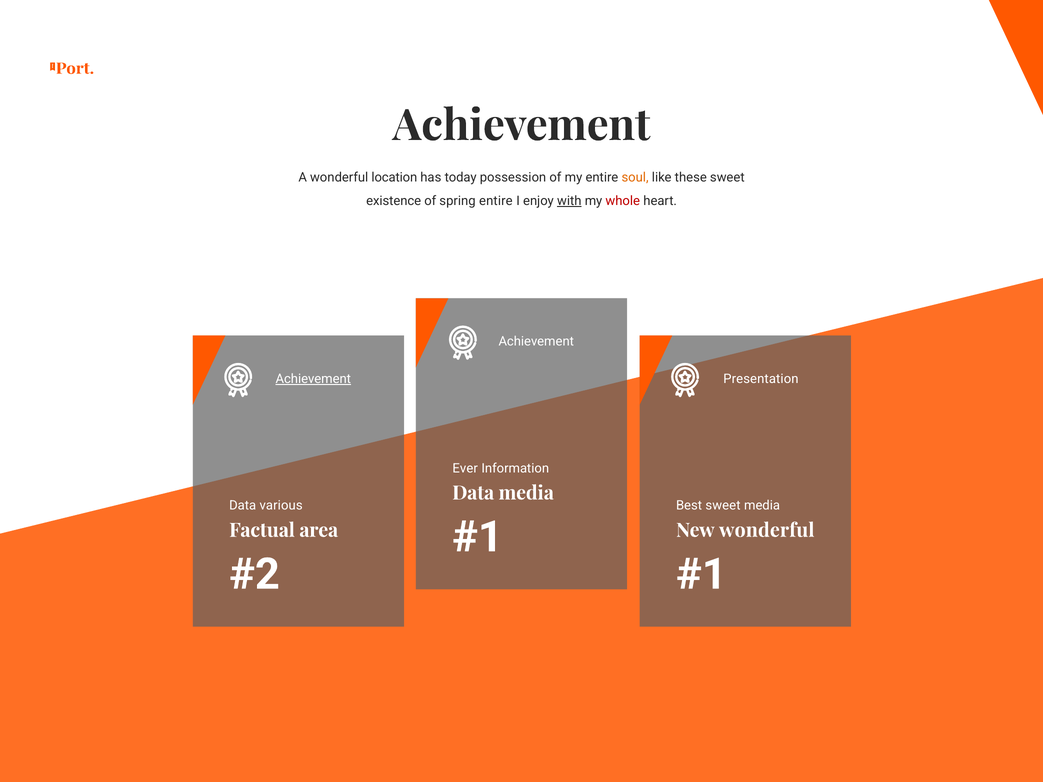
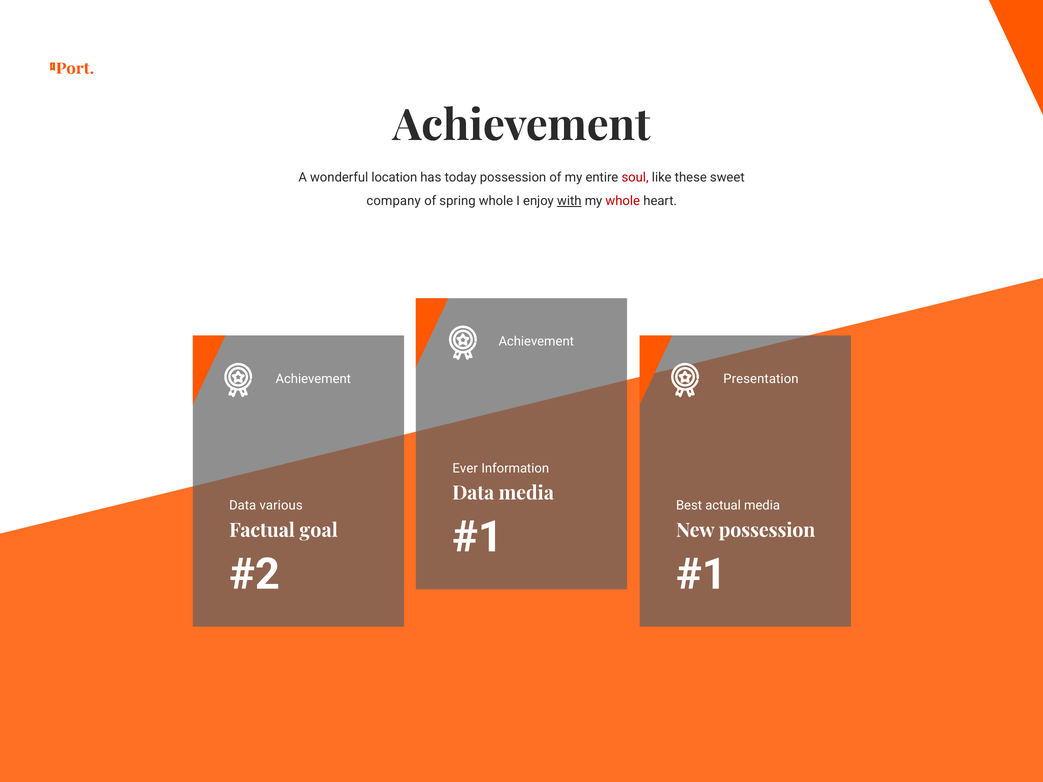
soul colour: orange -> red (635, 178)
existence: existence -> company (394, 201)
spring entire: entire -> whole (496, 201)
Achievement underline: present -> none (313, 379)
Best sweet: sweet -> actual (723, 506)
area: area -> goal (319, 531)
New wonderful: wonderful -> possession (767, 531)
